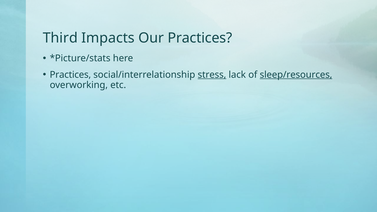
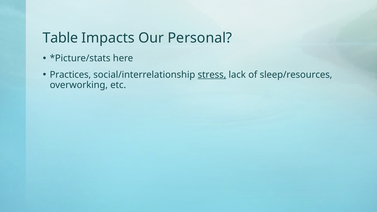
Third: Third -> Table (60, 38)
Our Practices: Practices -> Personal (200, 38)
sleep/resources underline: present -> none (296, 75)
